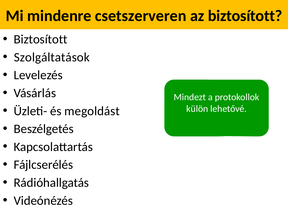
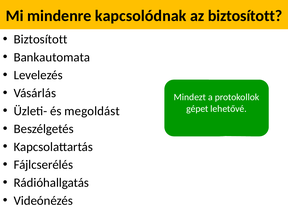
csetszerveren: csetszerveren -> kapcsolódnak (141, 16)
Szolgáltatások: Szolgáltatások -> Bankautomata (52, 57)
külön: külön -> gépet (197, 109)
